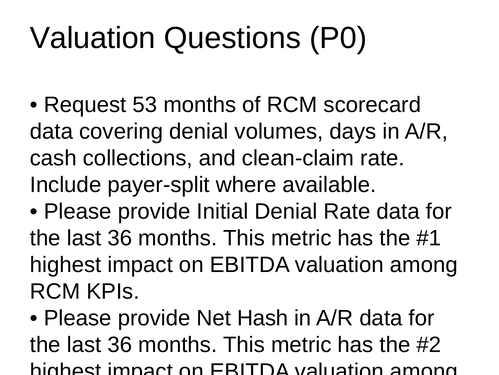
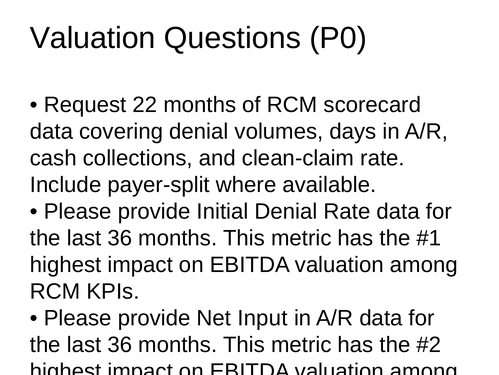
53: 53 -> 22 (145, 105)
Hash: Hash -> Input (262, 318)
